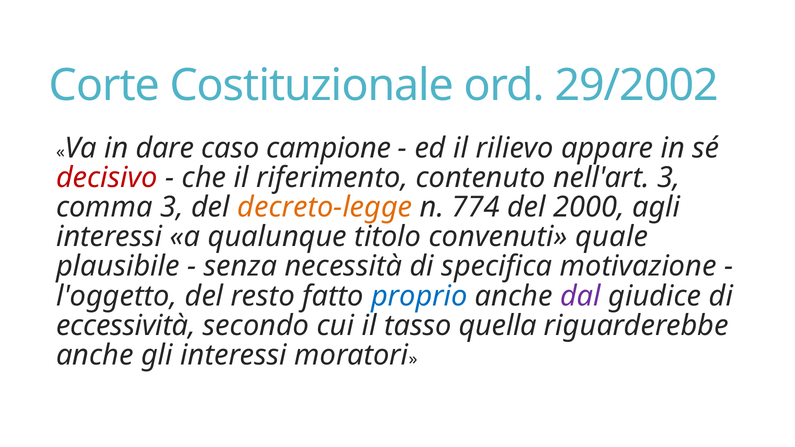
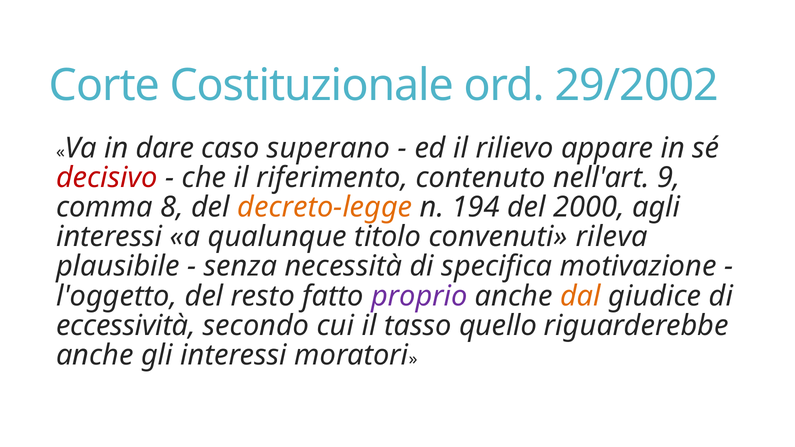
campione: campione -> superano (329, 148)
nell'art 3: 3 -> 9 (669, 178)
comma 3: 3 -> 8 (172, 207)
774: 774 -> 194 (476, 207)
quale: quale -> rileva (612, 237)
proprio colour: blue -> purple (419, 296)
dal colour: purple -> orange (580, 296)
quella: quella -> quello (498, 326)
